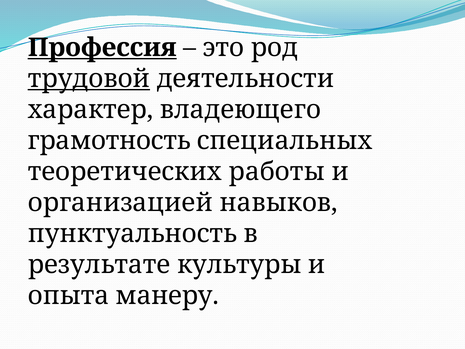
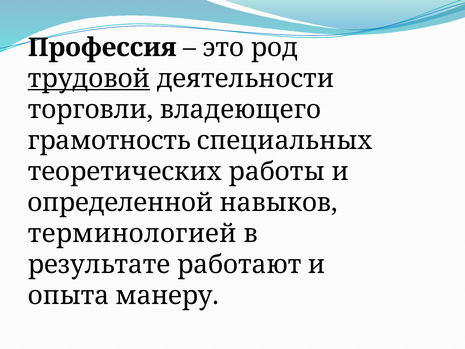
Профессия underline: present -> none (102, 47)
характер: характер -> торговли (91, 109)
организацией: организацией -> определенной (120, 202)
пунктуальность: пунктуальность -> терминологией (132, 233)
культуры: культуры -> работают (239, 264)
